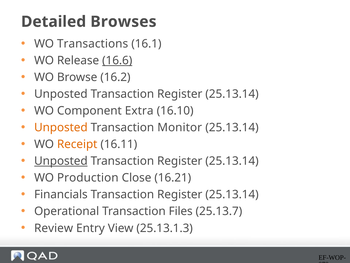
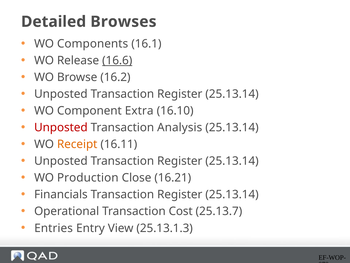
Transactions: Transactions -> Components (93, 44)
Unposted colour: orange -> red (61, 127)
Monitor: Monitor -> Analysis (180, 127)
Unposted underline: present -> none (61, 161)
Files: Files -> Cost (181, 211)
Review: Review -> Entries (54, 228)
